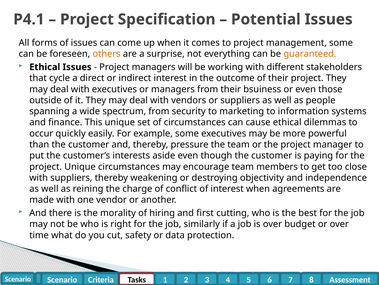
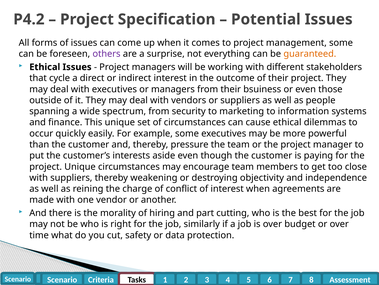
P4.1: P4.1 -> P4.2 (29, 19)
others colour: orange -> purple (107, 54)
first: first -> part (205, 213)
